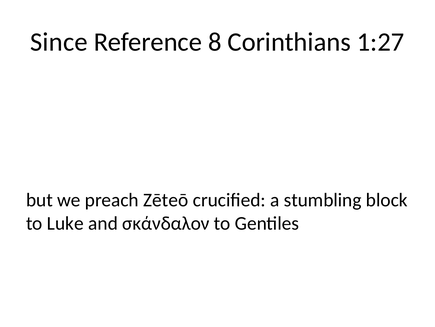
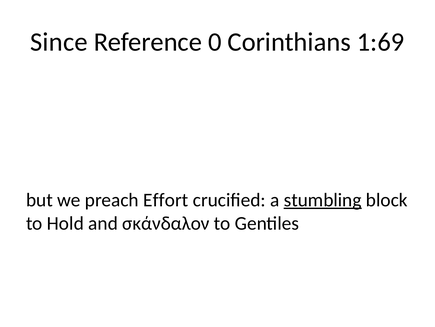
8: 8 -> 0 (215, 42)
1:27: 1:27 -> 1:69 (381, 42)
Zēteō: Zēteō -> Effort (166, 200)
stumbling underline: none -> present (323, 200)
Luke: Luke -> Hold (65, 223)
